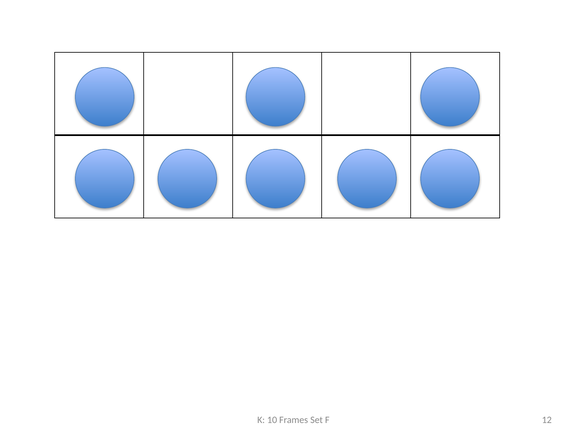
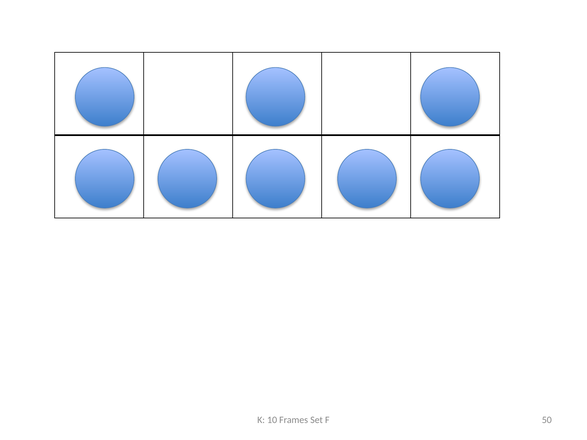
12: 12 -> 50 (547, 420)
